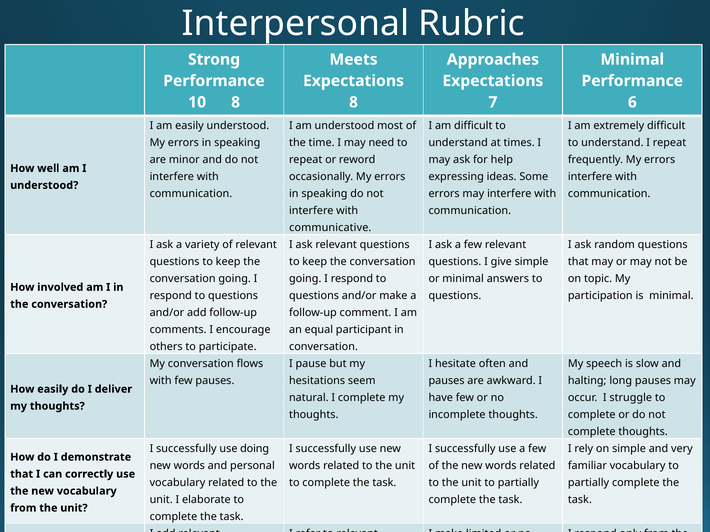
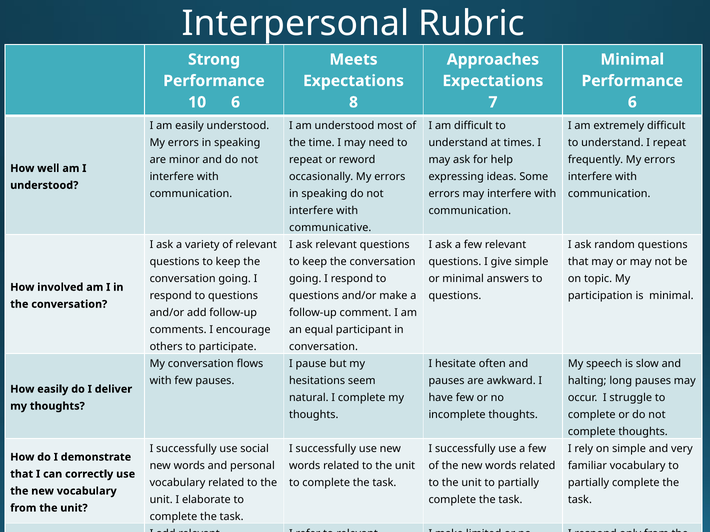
8: 8 -> 6 (236, 102)
doing: doing -> social (255, 449)
